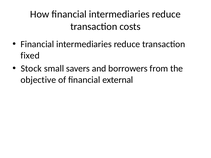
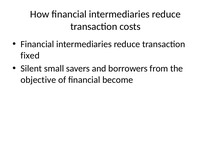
Stock: Stock -> Silent (31, 69)
external: external -> become (118, 80)
